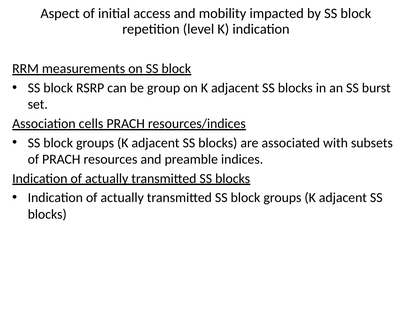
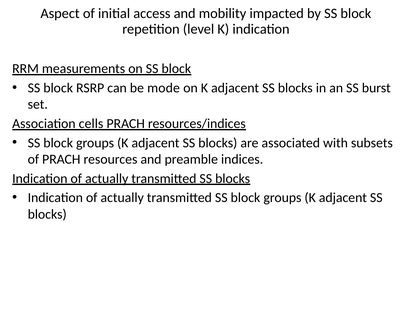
group: group -> mode (164, 88)
